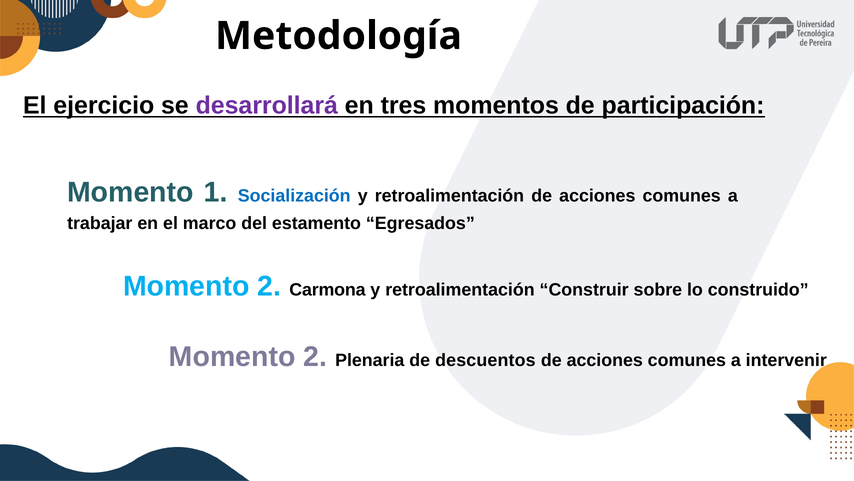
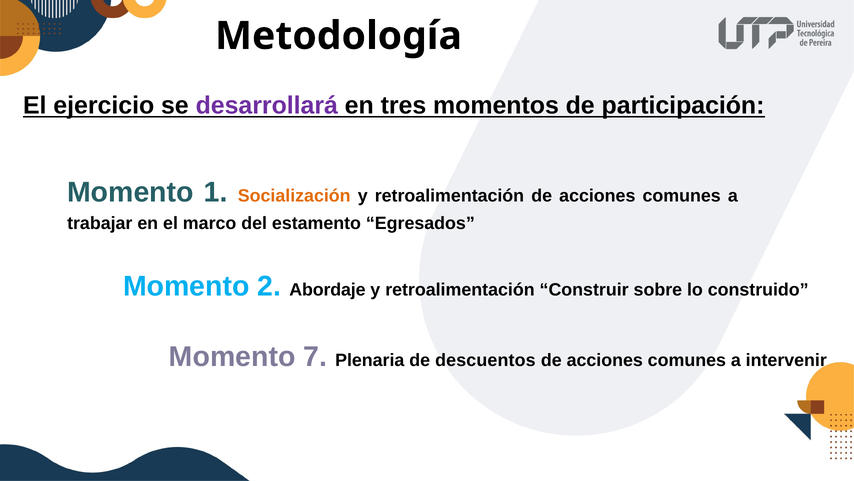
Socialización colour: blue -> orange (294, 195)
Carmona: Carmona -> Abordaje (327, 290)
2: 2 -> 7 (315, 357)
